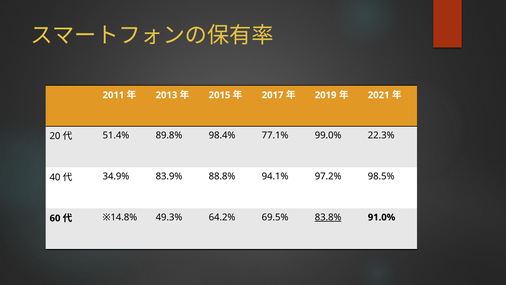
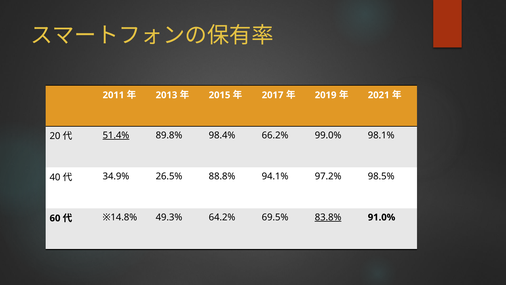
51.4% underline: none -> present (116, 135)
77.1%: 77.1% -> 66.2% (275, 135)
22.3%: 22.3% -> 98.1% (381, 135)
83.9%: 83.9% -> 26.5% (169, 176)
